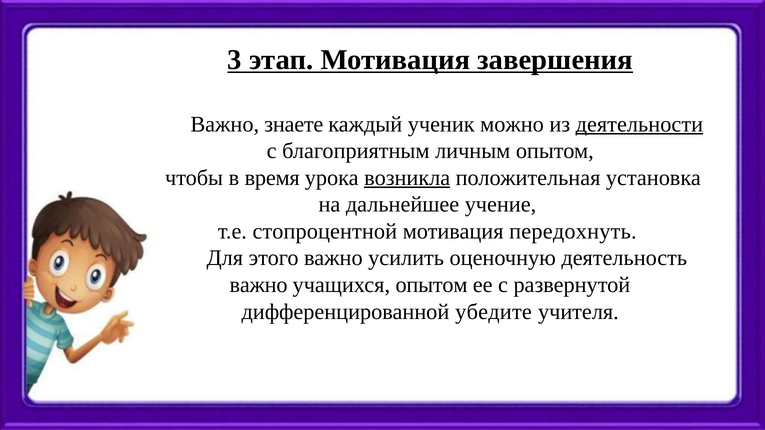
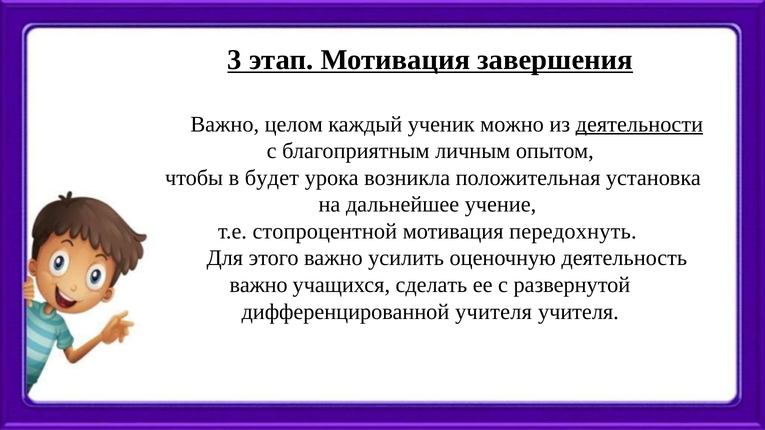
знаете: знаете -> целом (294, 124)
время: время -> будет (272, 178)
возникла underline: present -> none (407, 178)
учащихся опытом: опытом -> сделать (431, 285)
дифференцированной убедите: убедите -> учителя (494, 312)
